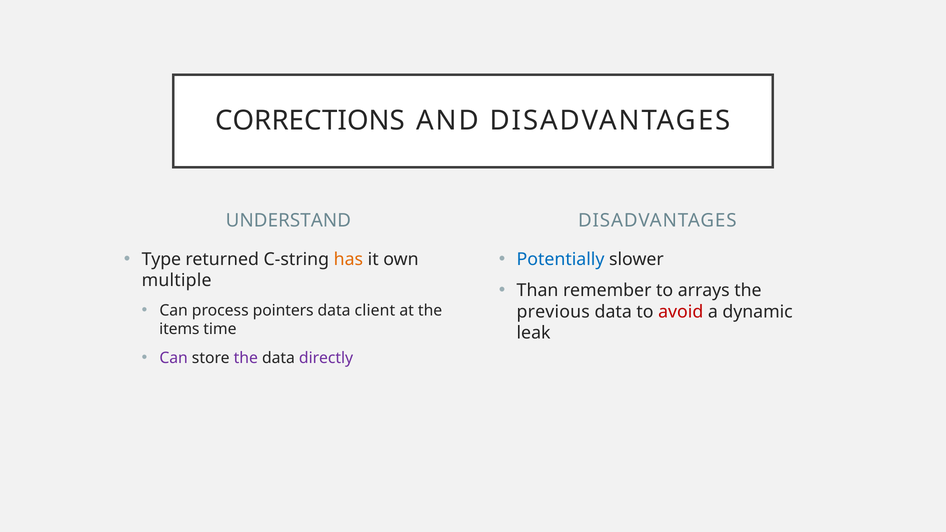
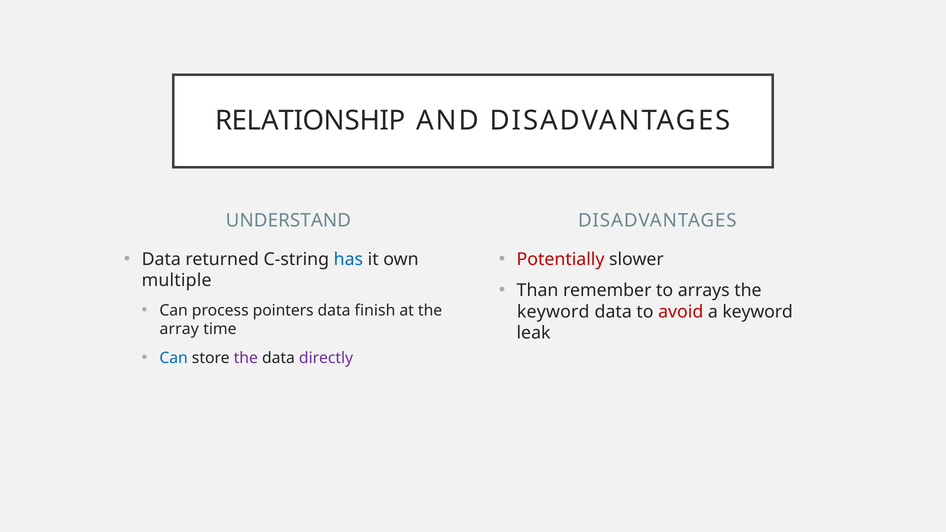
CORRECTIONS: CORRECTIONS -> RELATIONSHIP (310, 121)
Type: Type -> Data (161, 259)
has colour: orange -> blue (348, 259)
Potentially colour: blue -> red (561, 259)
client: client -> finish (375, 310)
previous: previous -> keyword (553, 312)
a dynamic: dynamic -> keyword (758, 312)
items: items -> array (179, 329)
Can colour: purple -> blue (174, 358)
